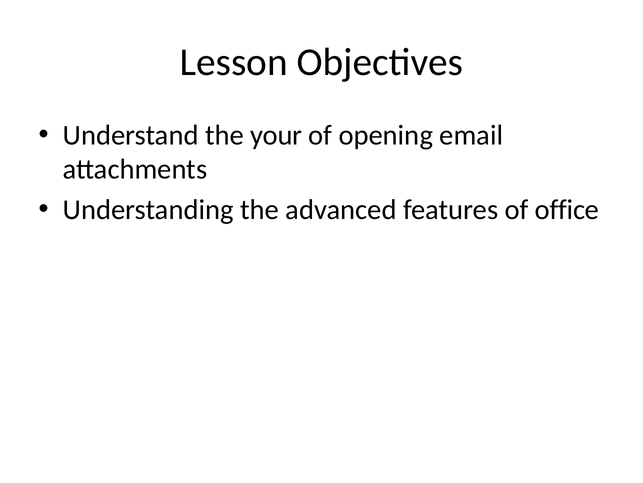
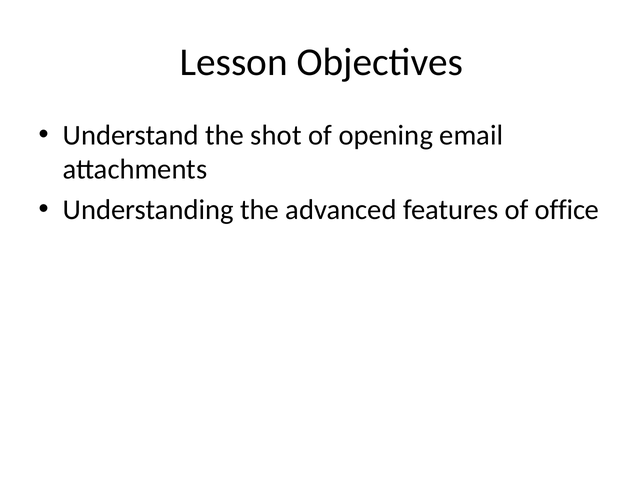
your: your -> shot (276, 135)
